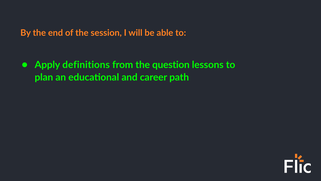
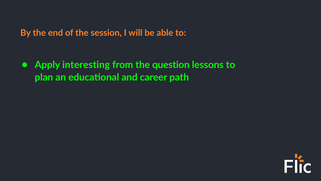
definitions: definitions -> interesting (86, 65)
